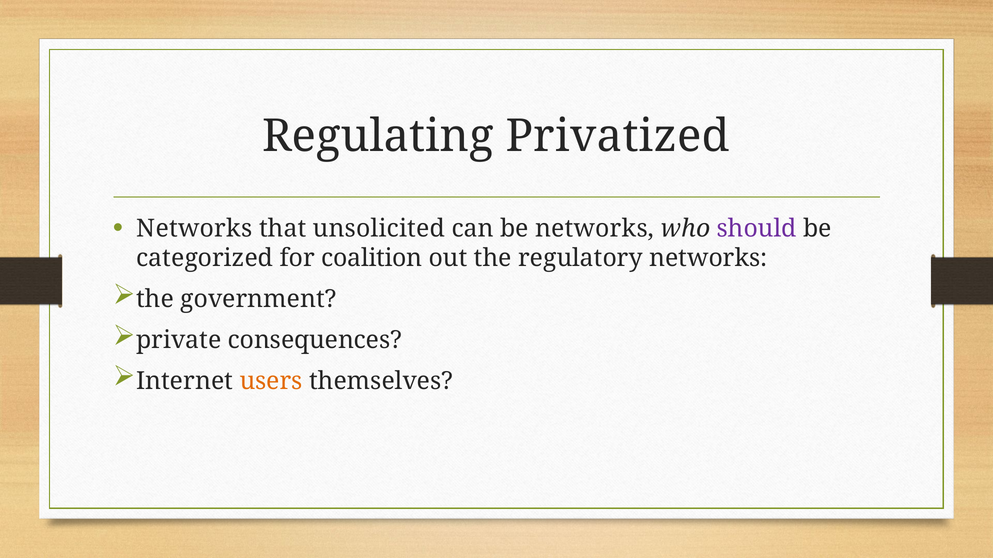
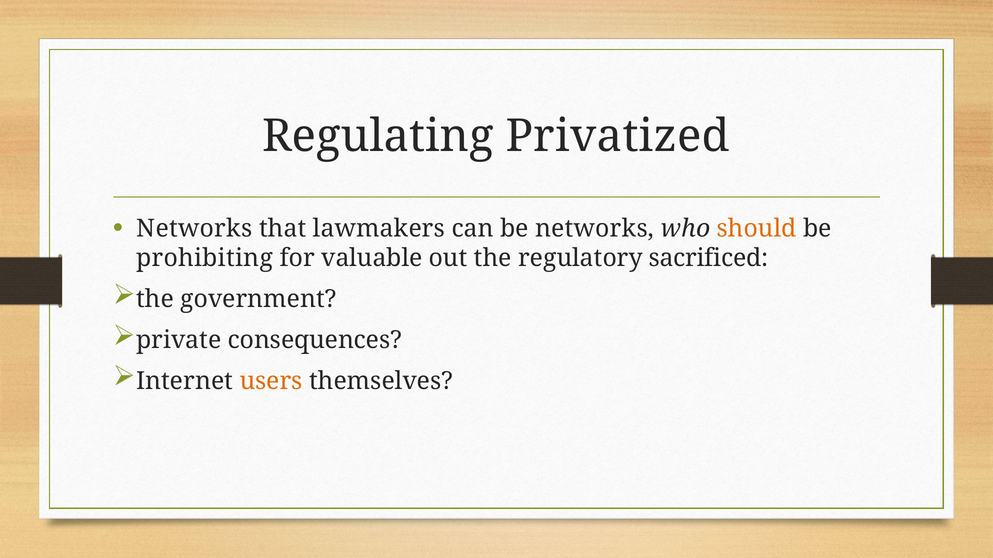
unsolicited: unsolicited -> lawmakers (379, 229)
should colour: purple -> orange (757, 229)
categorized: categorized -> prohibiting (205, 258)
coalition: coalition -> valuable (372, 258)
regulatory networks: networks -> sacrificed (708, 258)
